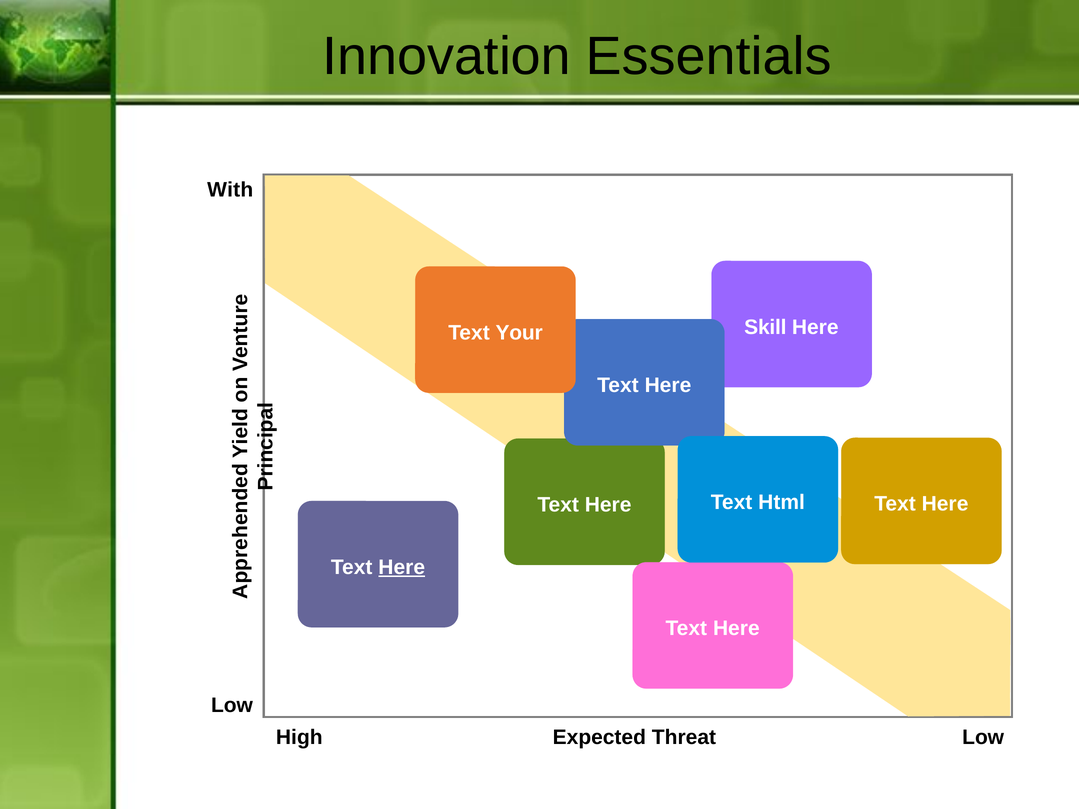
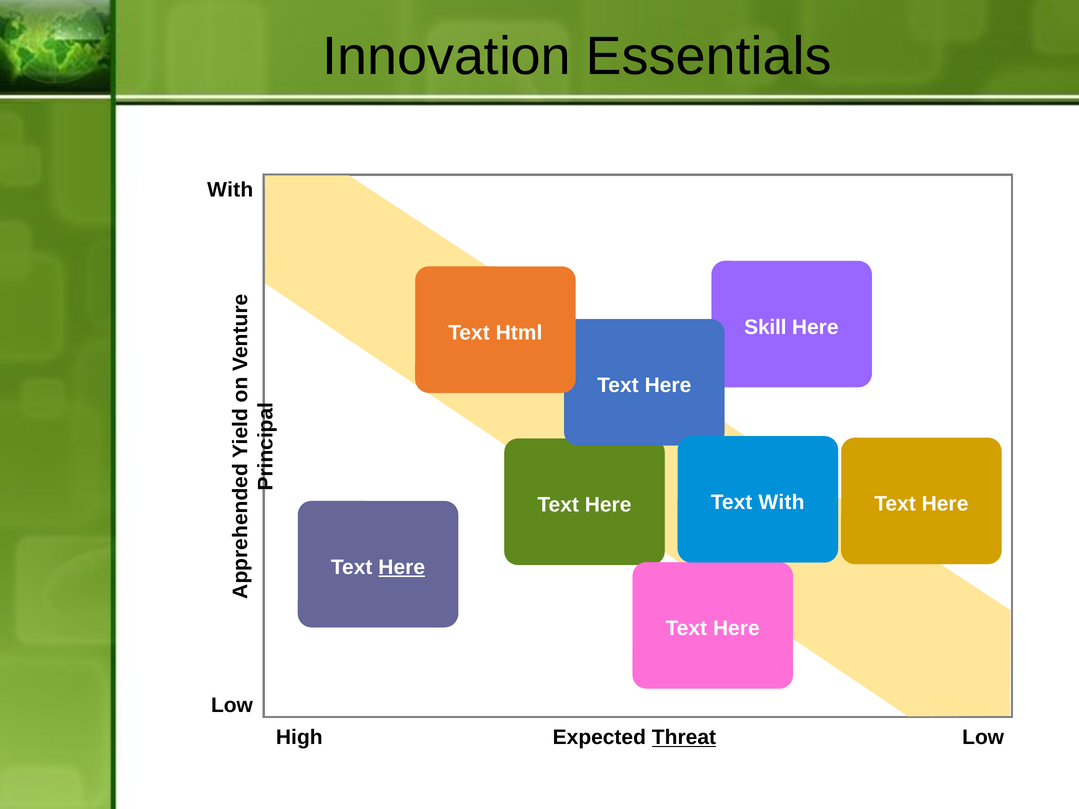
Your: Your -> Html (519, 333)
Text Html: Html -> With (781, 503)
Threat underline: none -> present (684, 738)
